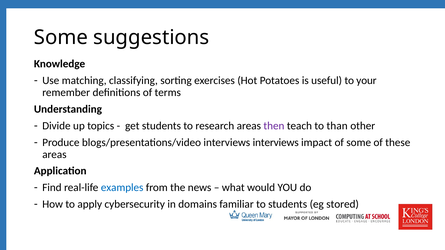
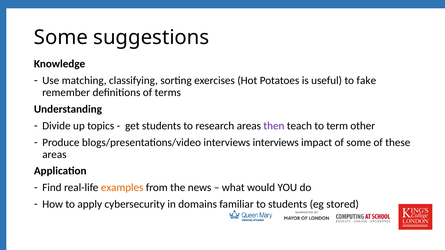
your: your -> fake (366, 81)
than: than -> term (337, 126)
examples colour: blue -> orange (122, 188)
